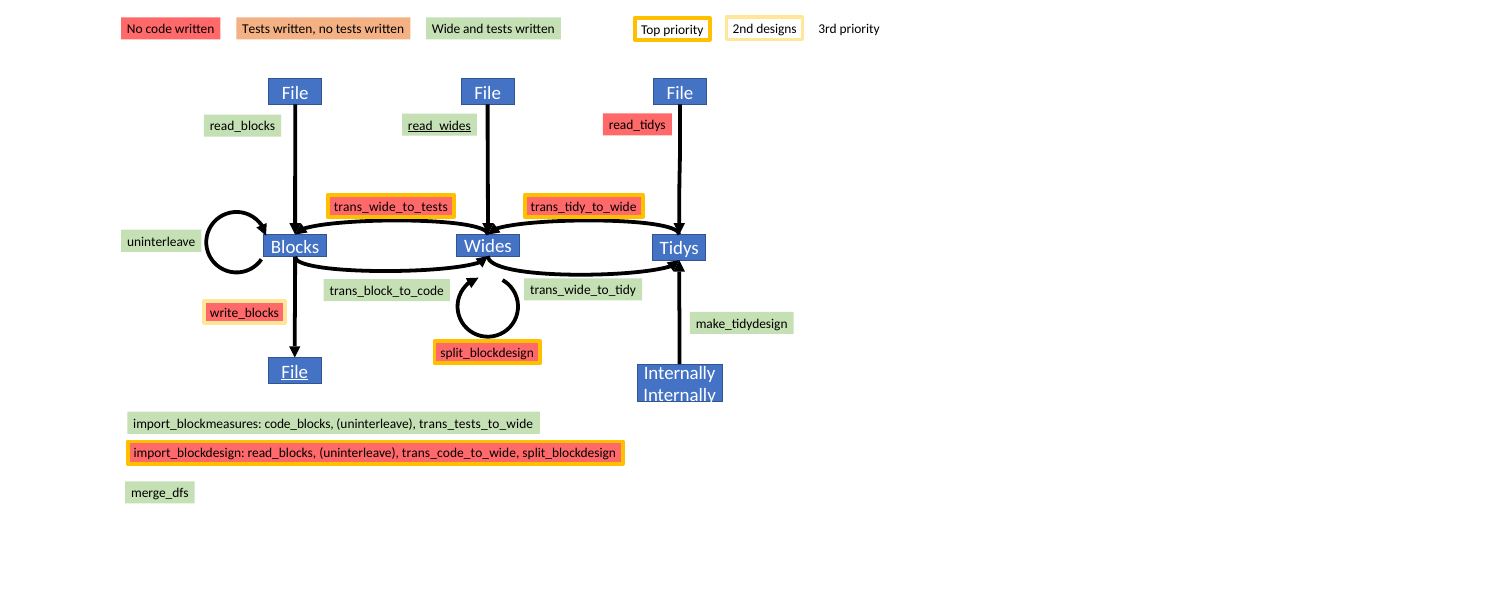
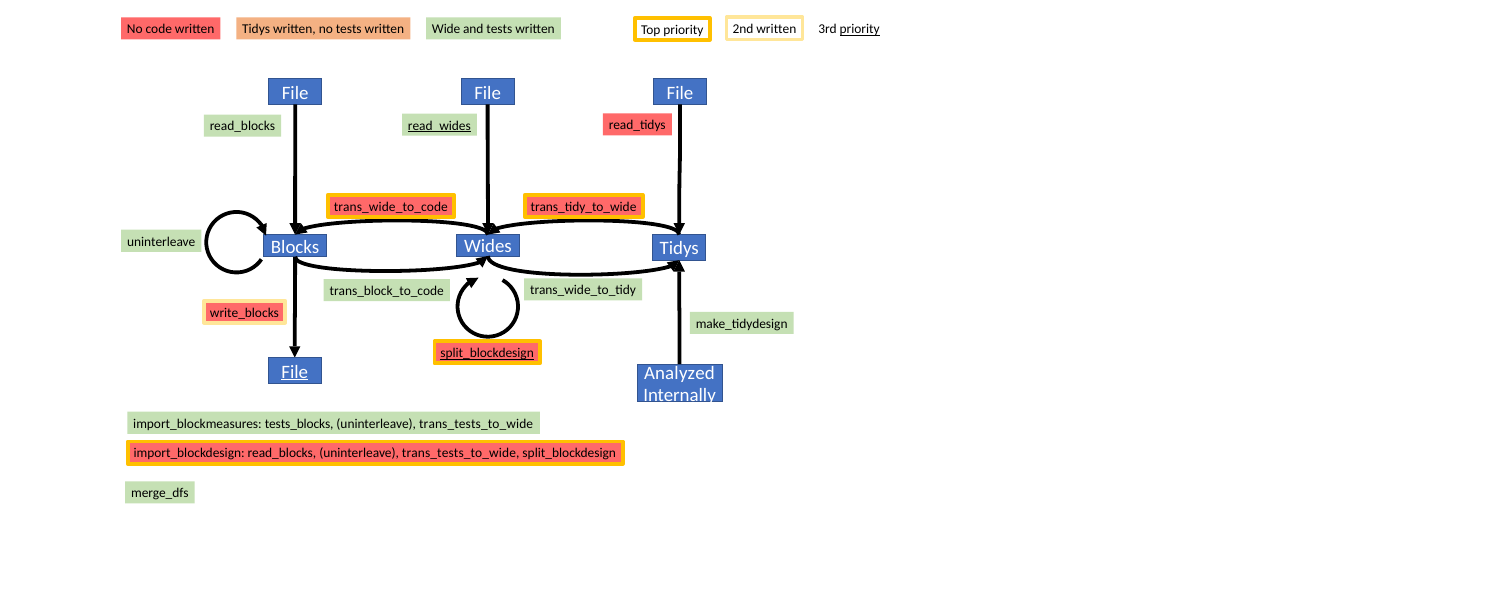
written Tests: Tests -> Tidys (256, 29)
2nd designs: designs -> written (776, 29)
priority underline: none -> present (860, 29)
trans_wide_to_tests: trans_wide_to_tests -> trans_wide_to_code (391, 207)
split_blockdesign underline: none -> present (487, 353)
Internally: Internally -> Analyzed (679, 373)
code_blocks: code_blocks -> tests_blocks (299, 424)
read_blocks uninterleave trans_code_to_wide: trans_code_to_wide -> trans_tests_to_wide (461, 453)
